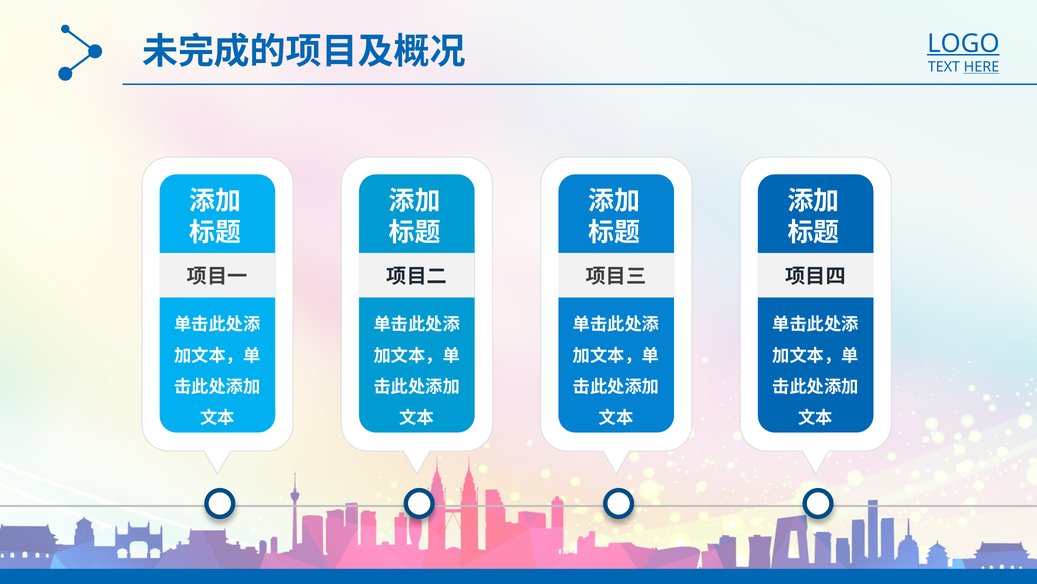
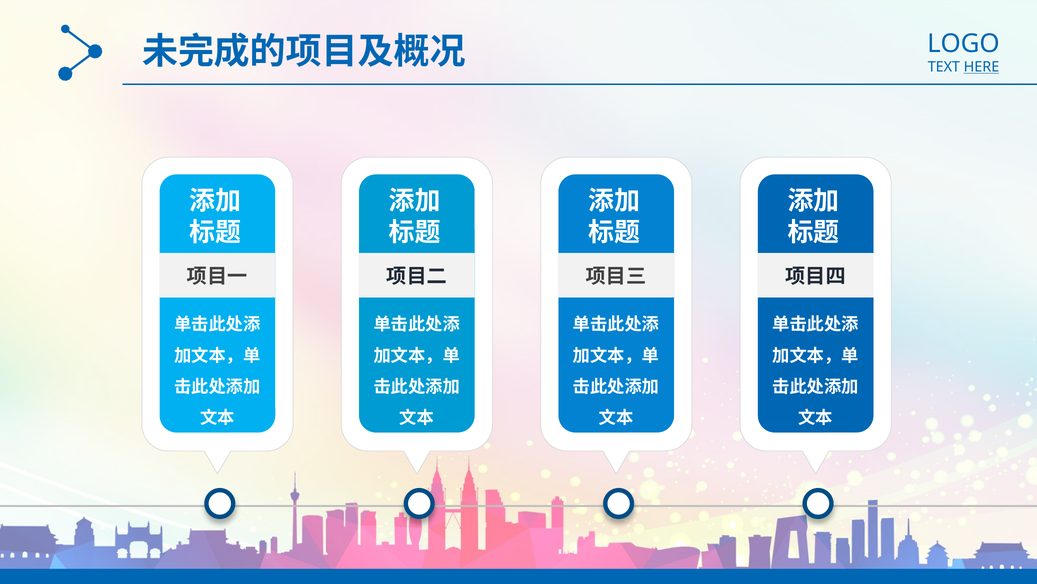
LOGO underline: present -> none (963, 43)
